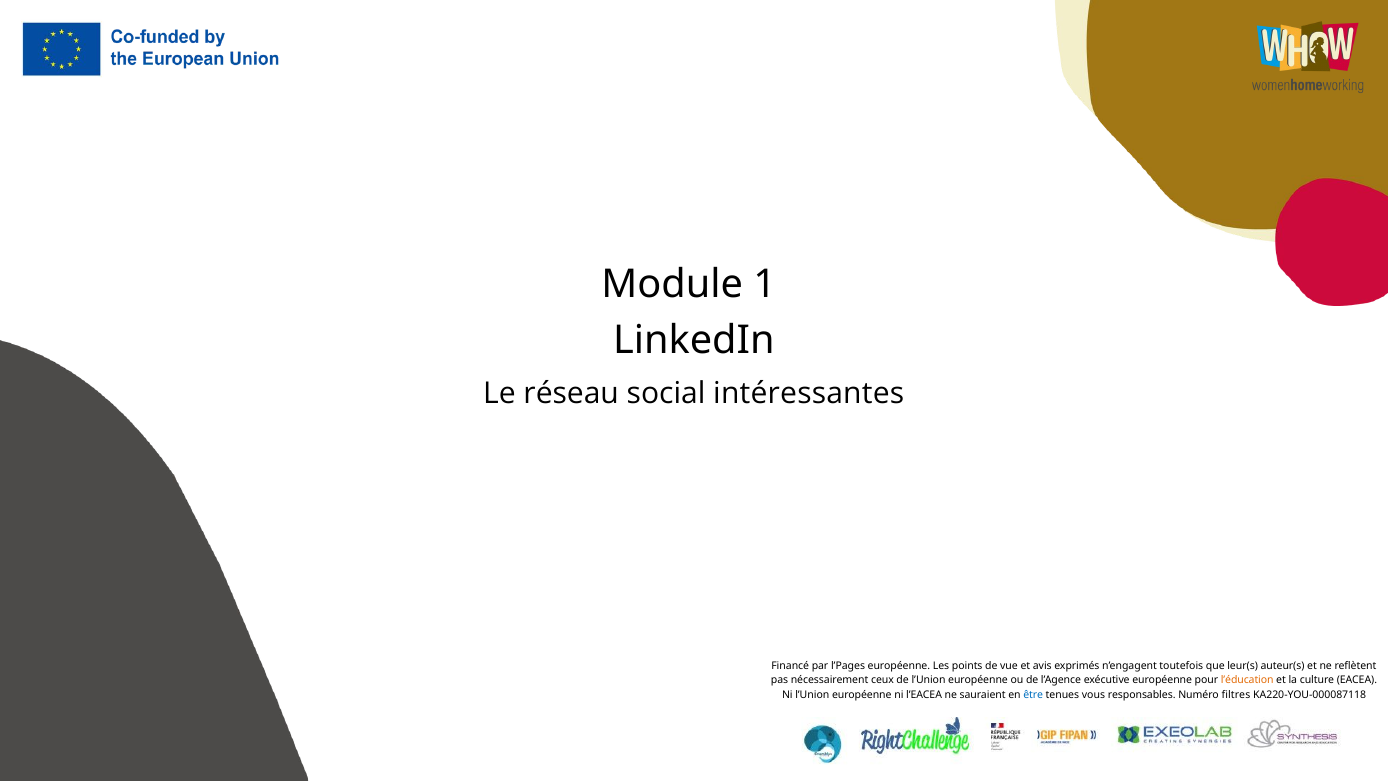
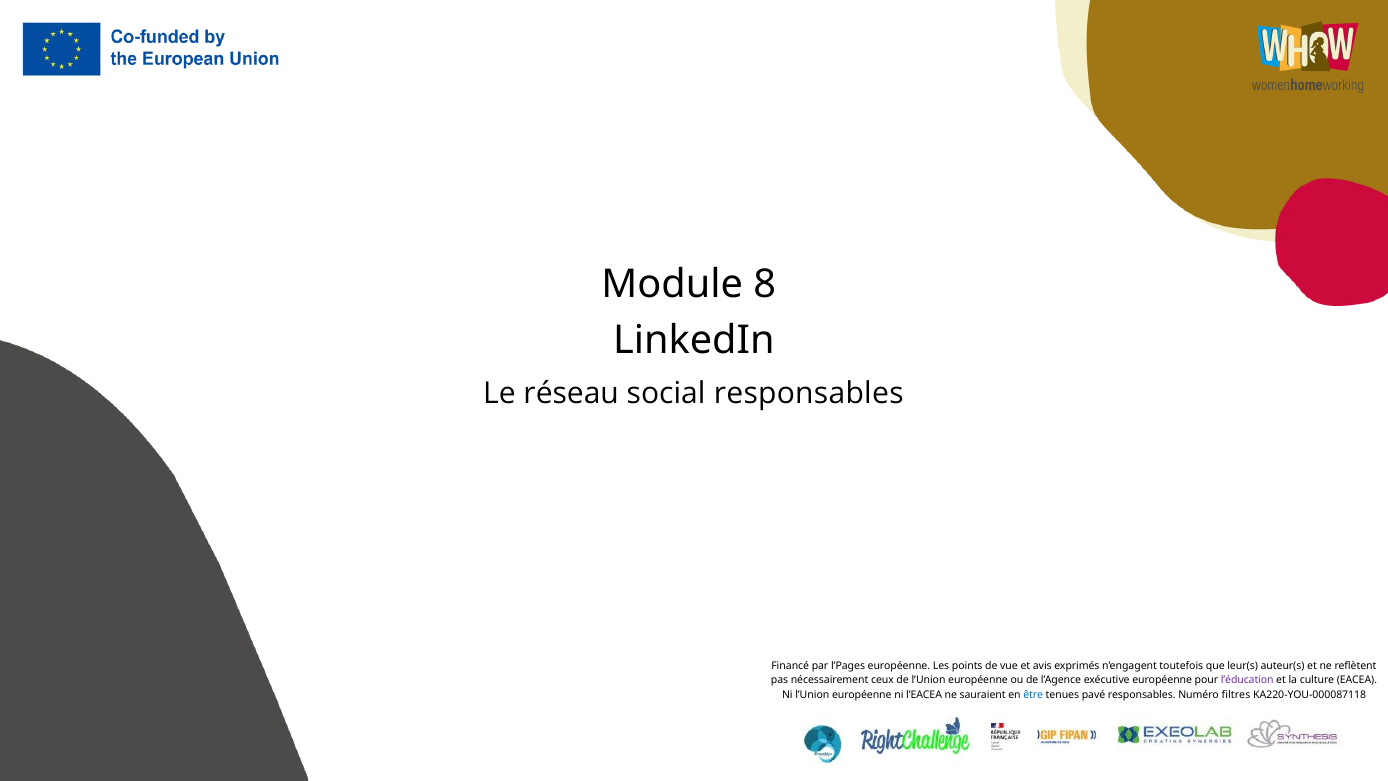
1: 1 -> 8 (765, 284)
social intéressantes: intéressantes -> responsables (809, 393)
l’éducation colour: orange -> purple (1247, 680)
vous: vous -> pavé (1094, 695)
